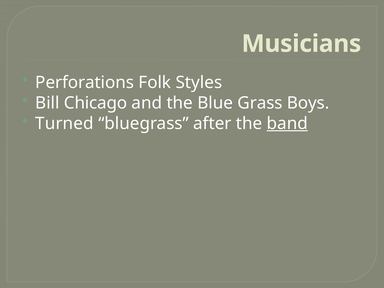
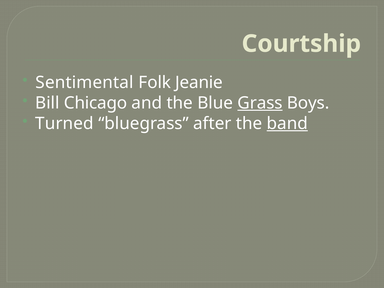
Musicians: Musicians -> Courtship (301, 44)
Perforations: Perforations -> Sentimental (85, 82)
Styles: Styles -> Jeanie (199, 82)
Grass underline: none -> present (260, 103)
